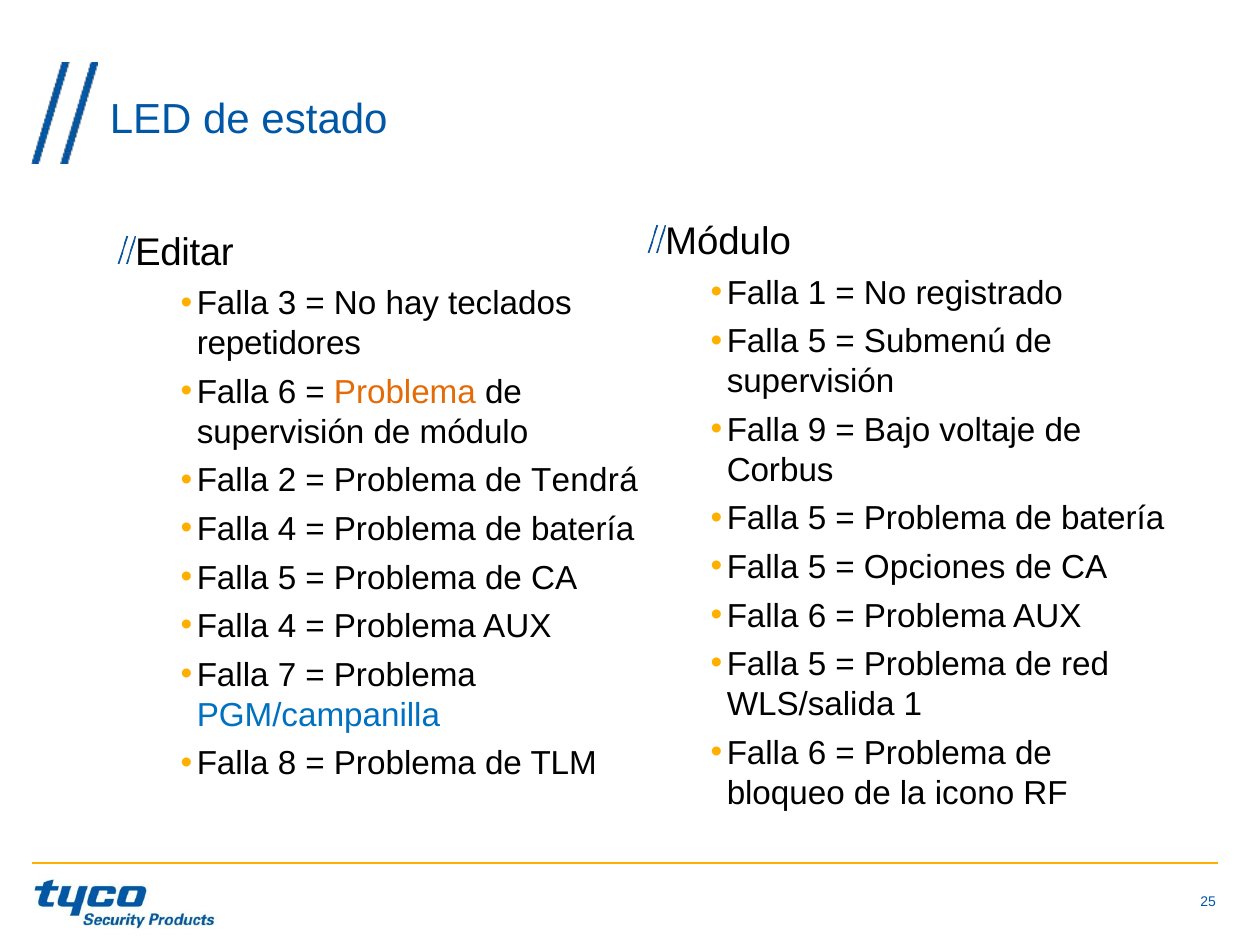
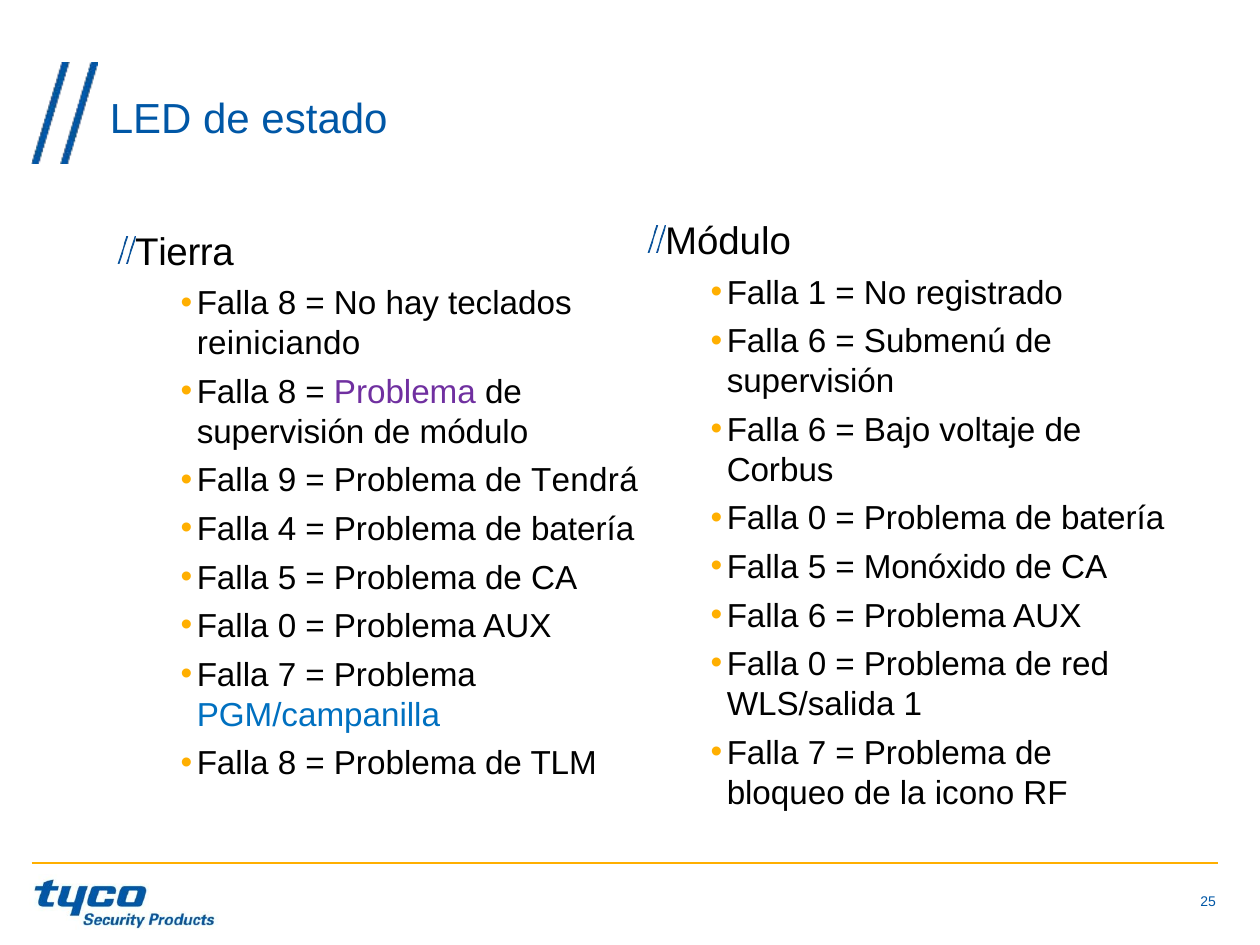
Editar: Editar -> Tierra (184, 253)
3: 3 -> 8 (287, 304)
5: 5 -> 6 (817, 342)
repetidores: repetidores -> reiniciando (279, 344)
6: 6 -> 8 (287, 392)
Problema colour: orange -> purple (405, 392)
9: 9 -> 6 (817, 430)
2: 2 -> 9 (287, 481)
5: 5 -> 0 (817, 519)
Opciones: Opciones -> Monóxido (935, 568)
4: 4 -> 0 (287, 627)
5: 5 -> 0 (817, 665)
6: 6 -> 7 (817, 753)
